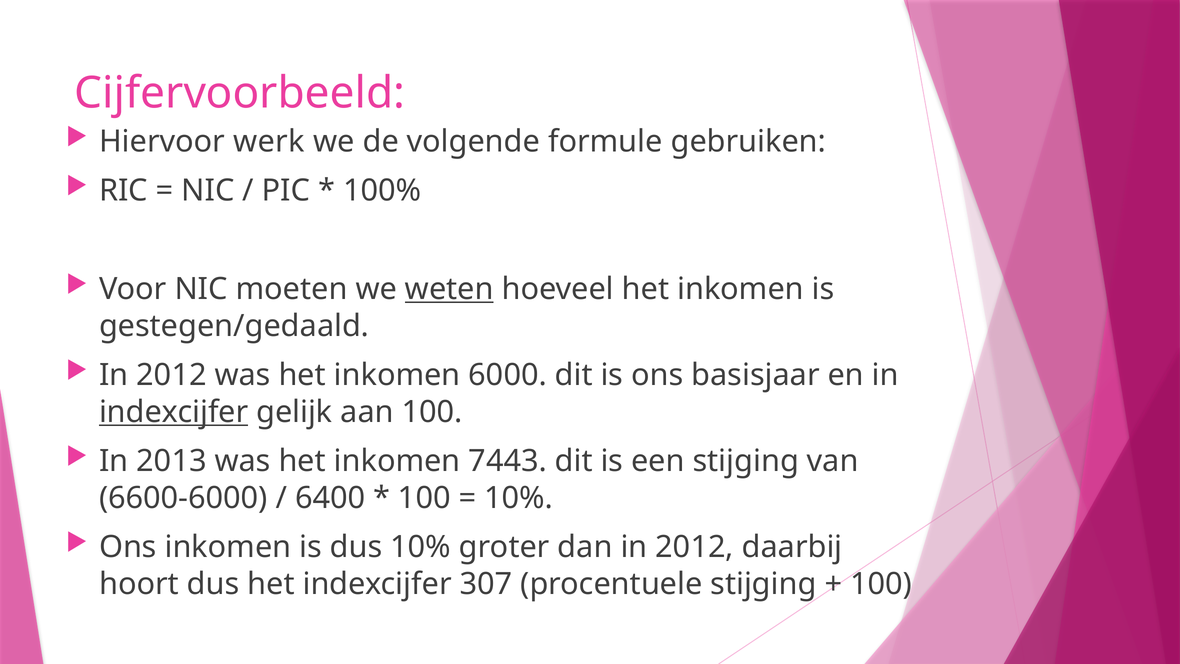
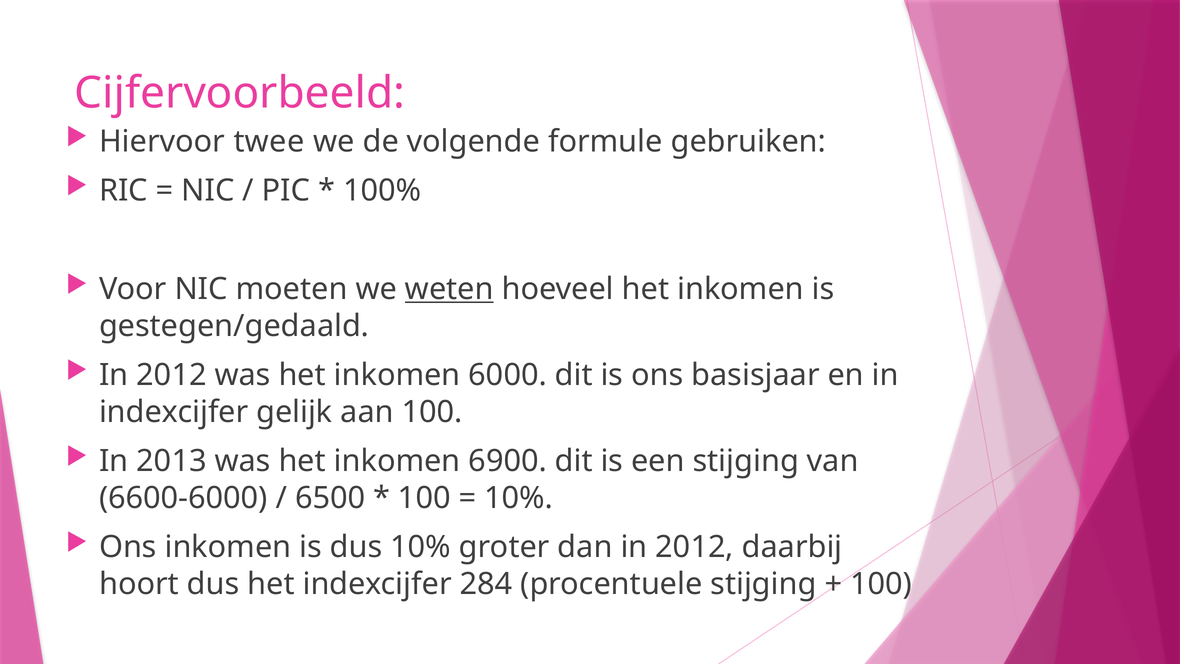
werk: werk -> twee (269, 141)
indexcijfer underline: present -> none (174, 412)
7443: 7443 -> 6900 (508, 461)
6400: 6400 -> 6500 (330, 498)
307: 307 -> 284 (486, 584)
